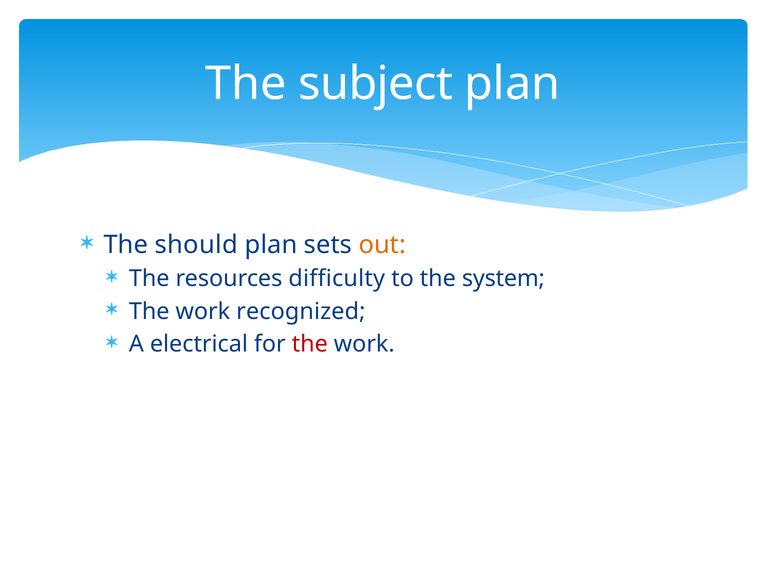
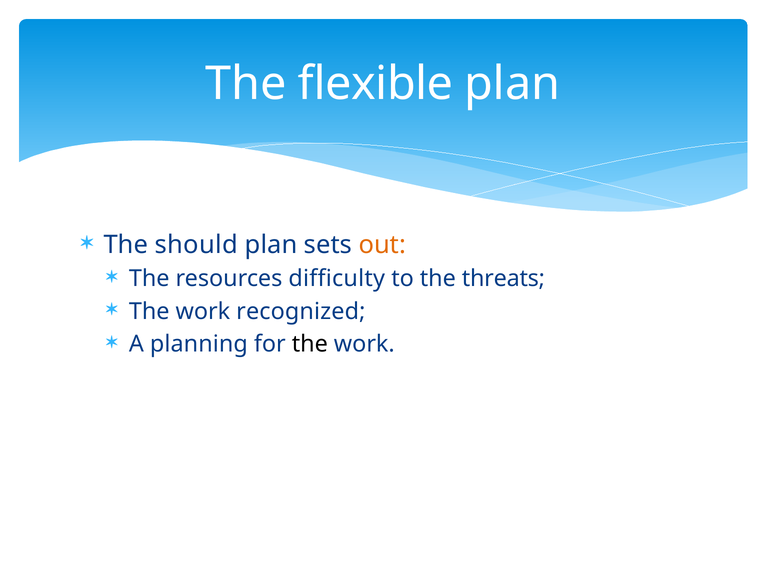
subject: subject -> flexible (376, 84)
system: system -> threats (503, 279)
electrical: electrical -> planning (199, 344)
the colour: red -> black (310, 344)
